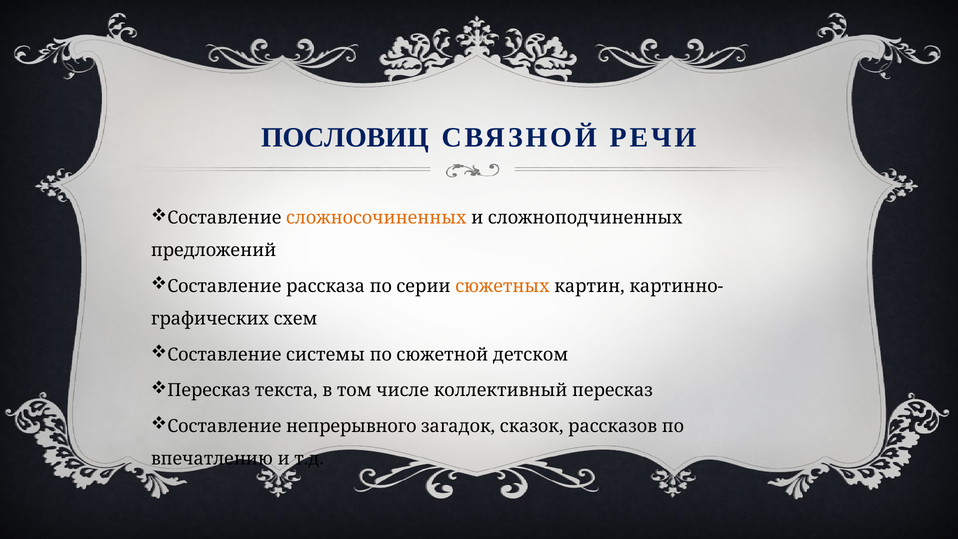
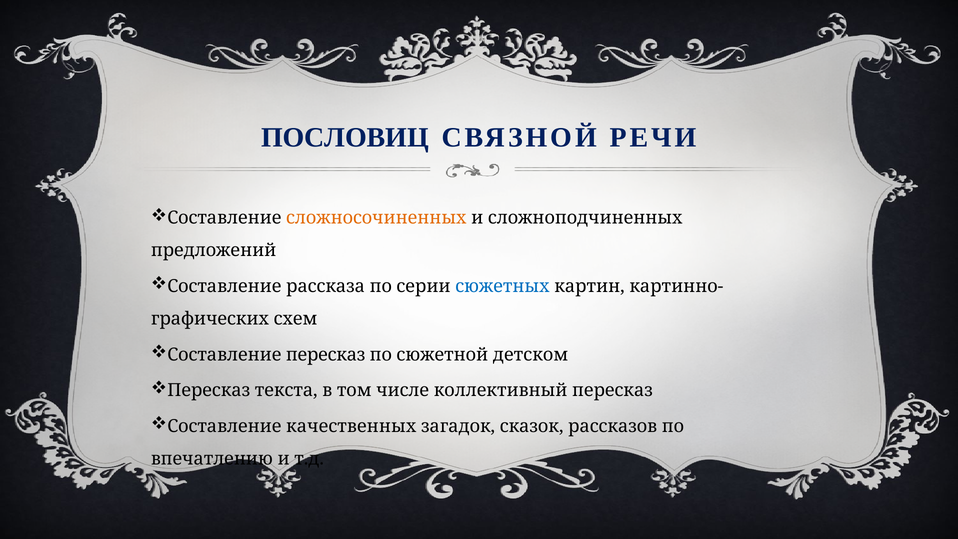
сюжетных colour: orange -> blue (502, 286)
Составление системы: системы -> пересказ (326, 355)
непрерывного: непрерывного -> качественных (351, 426)
